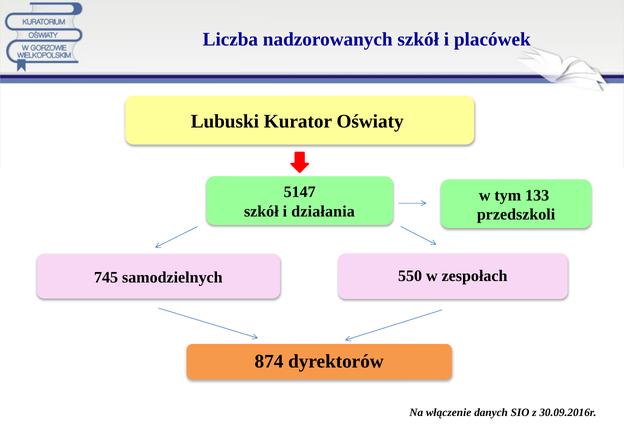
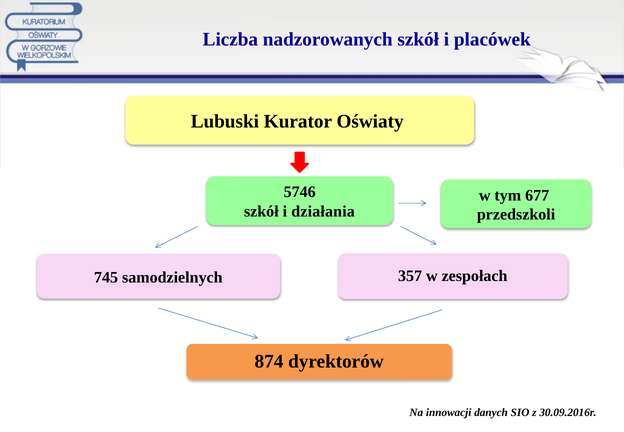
5147: 5147 -> 5746 (300, 192)
133: 133 -> 677 (537, 195)
550: 550 -> 357 (410, 276)
włączenie: włączenie -> innowacji (449, 412)
